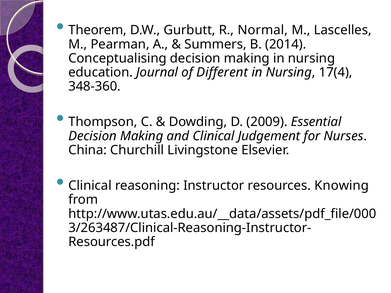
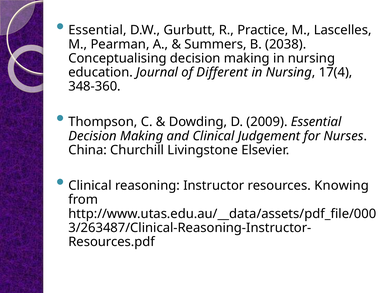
Theorem: Theorem -> Essential (97, 30)
Normal: Normal -> Practice (263, 30)
2014: 2014 -> 2038 (286, 44)
